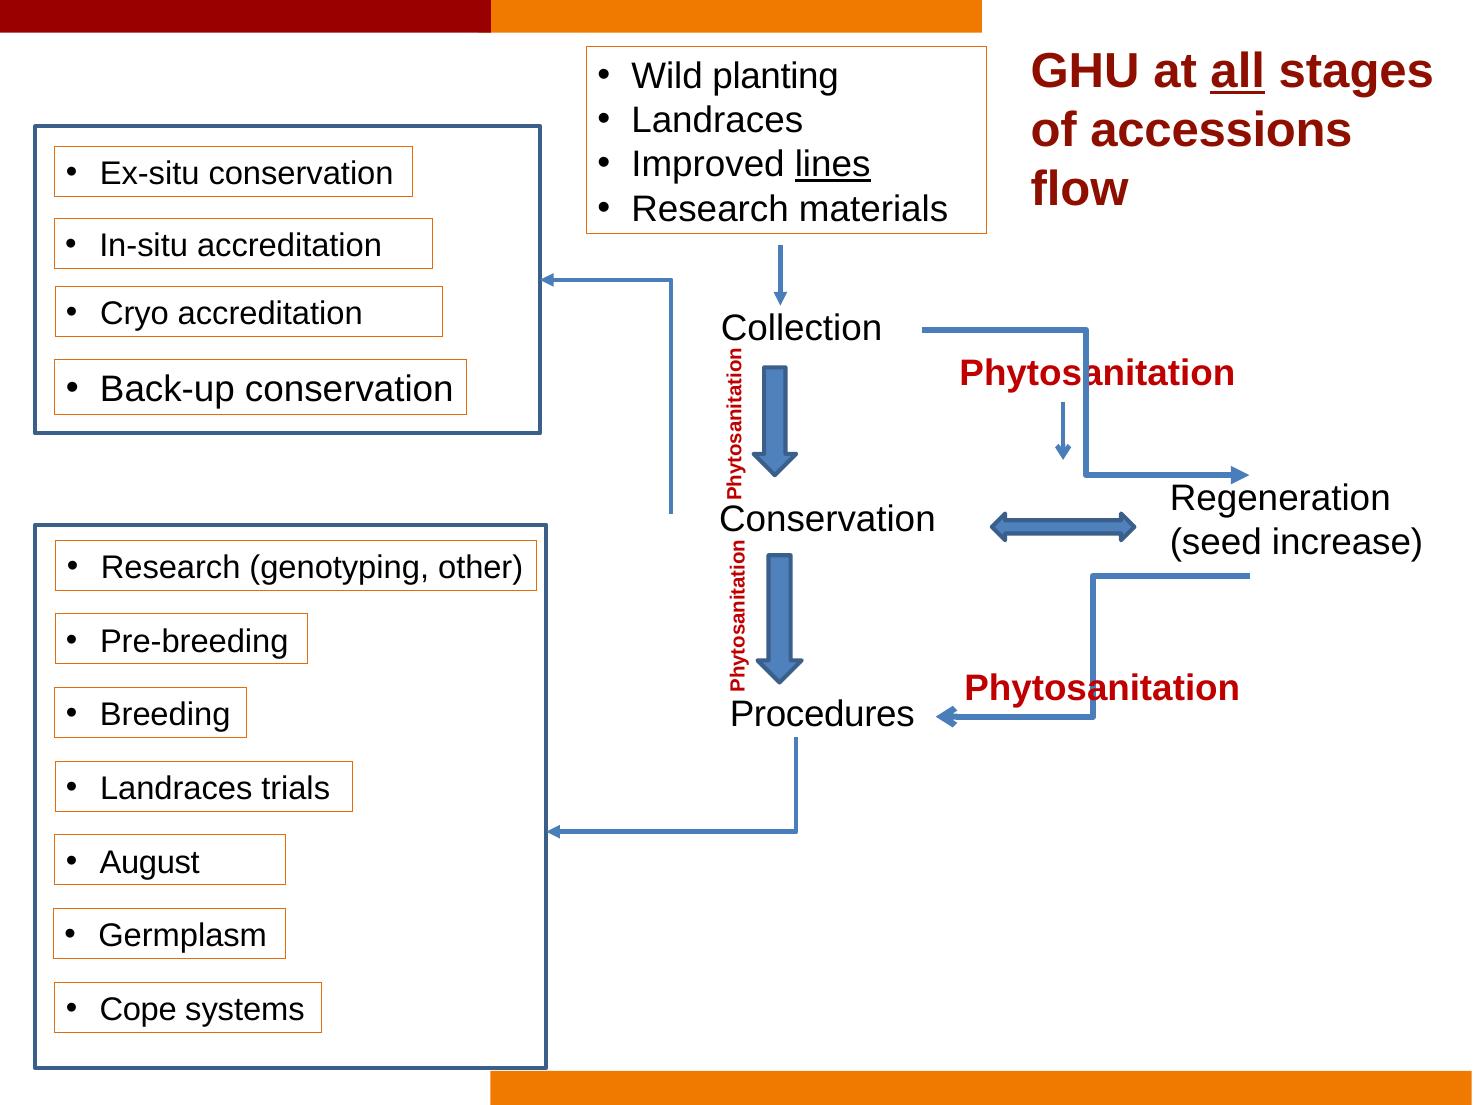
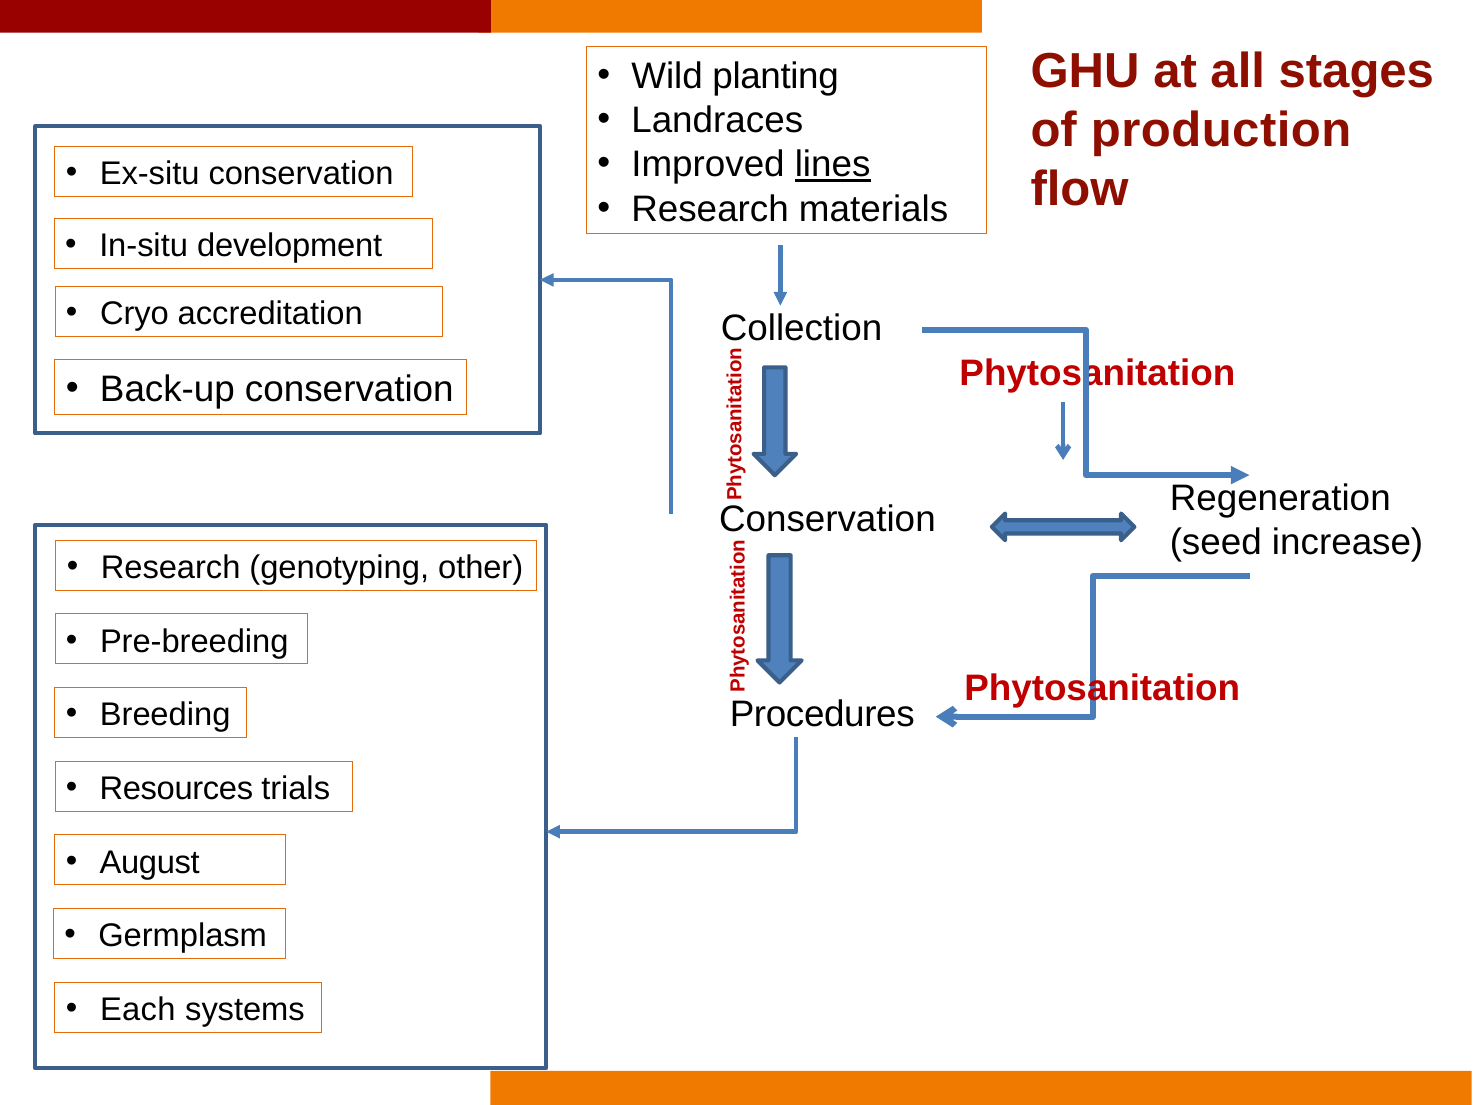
all underline: present -> none (1238, 71)
accessions: accessions -> production (1221, 130)
In-situ accreditation: accreditation -> development (290, 246)
Landraces: Landraces -> Resources (176, 788)
Cope: Cope -> Each (138, 1009)
